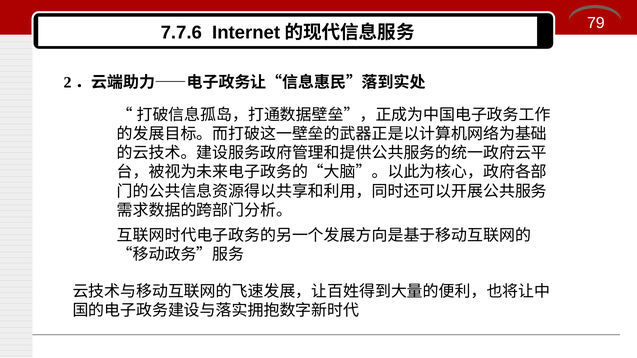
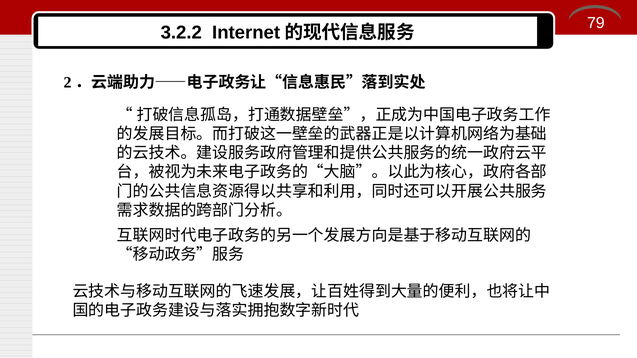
7.7.6: 7.7.6 -> 3.2.2 (181, 33)
